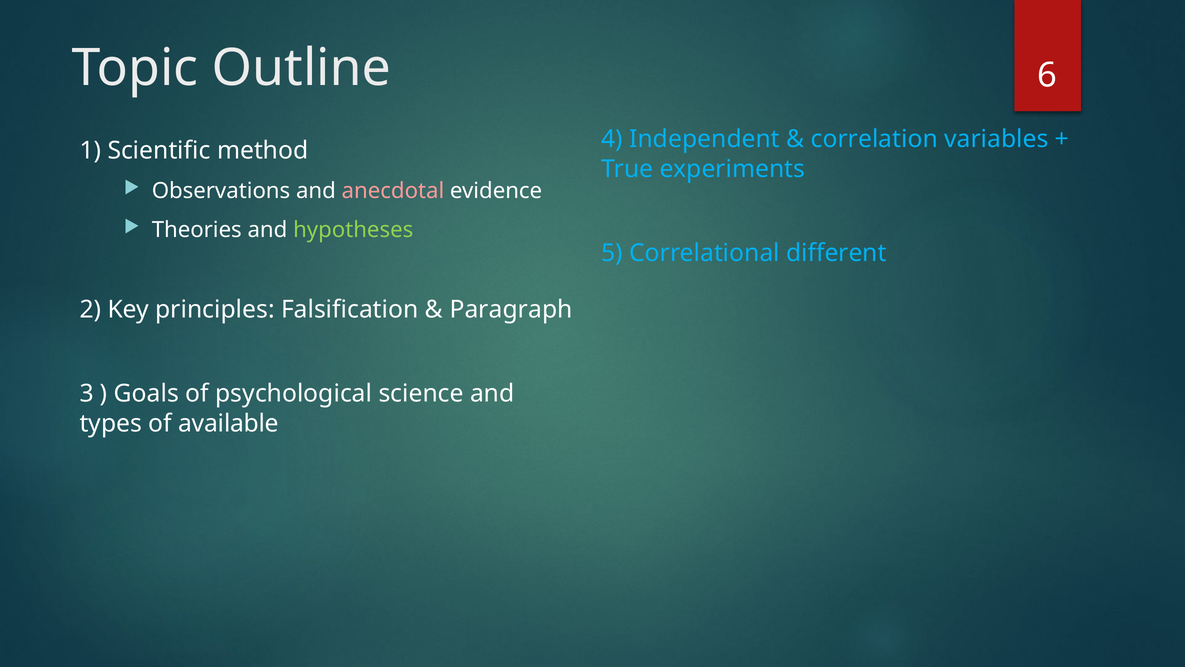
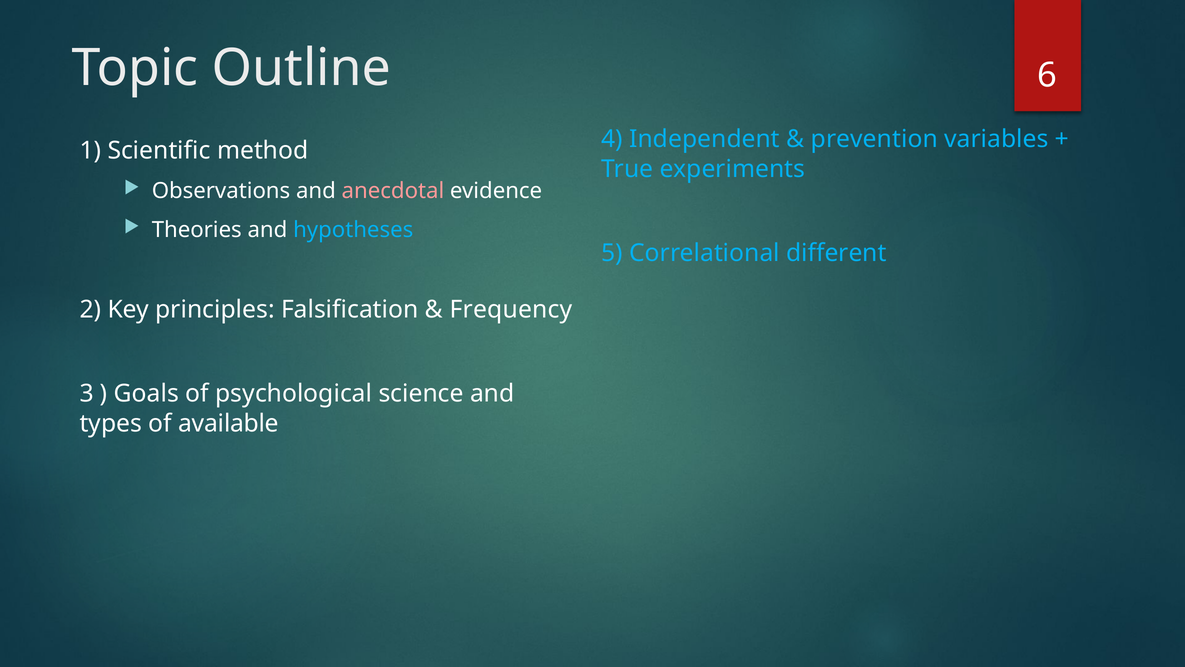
correlation: correlation -> prevention (874, 139)
hypotheses colour: light green -> light blue (353, 230)
Paragraph: Paragraph -> Frequency (511, 309)
